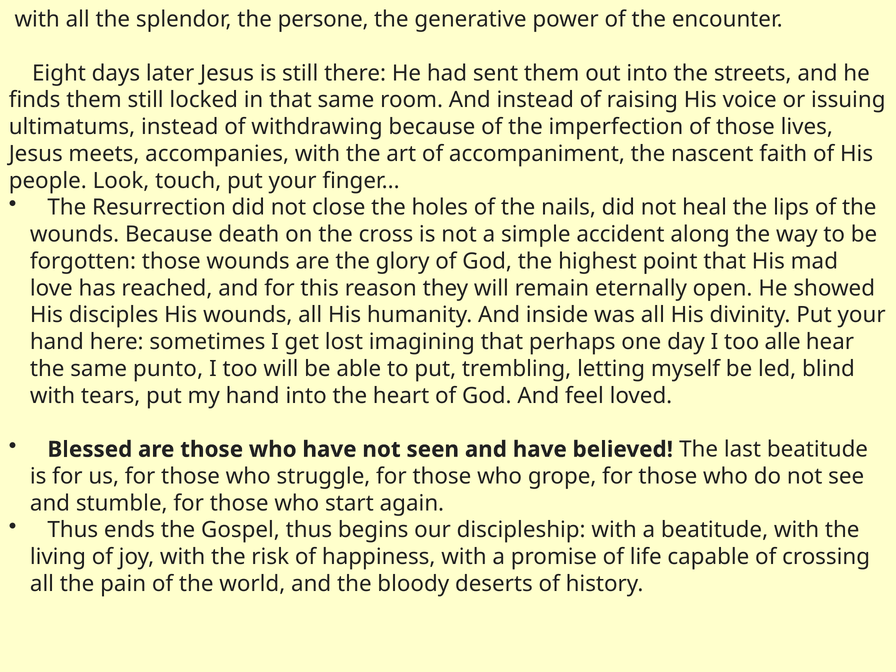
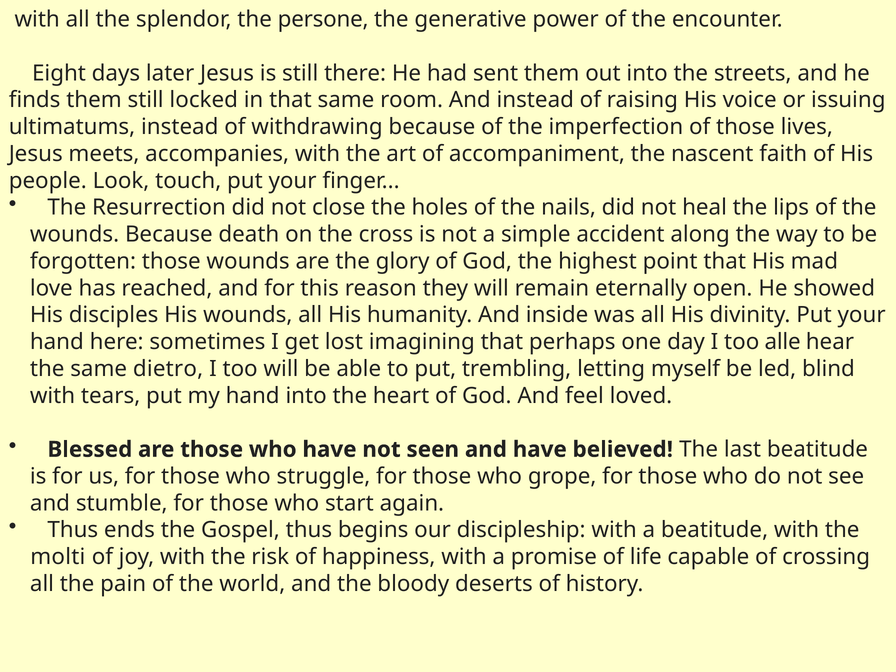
punto: punto -> dietro (168, 369)
living: living -> molti (58, 557)
